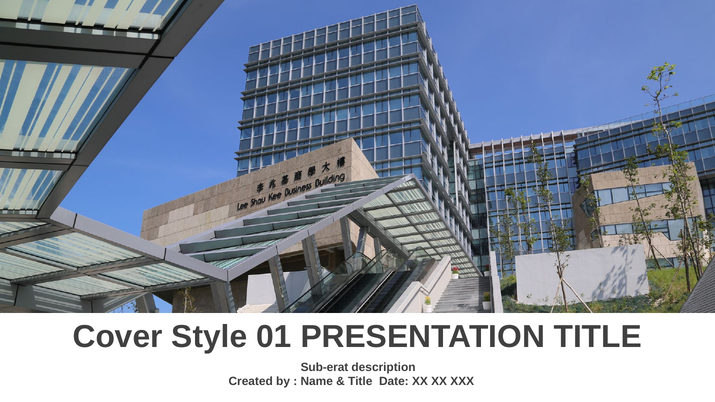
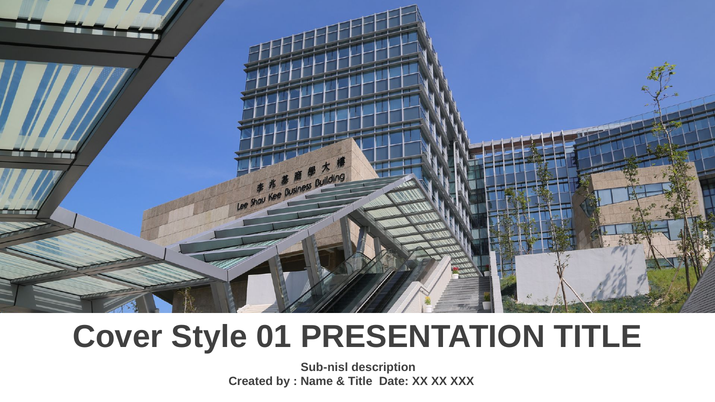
Sub-erat: Sub-erat -> Sub-nisl (324, 367)
